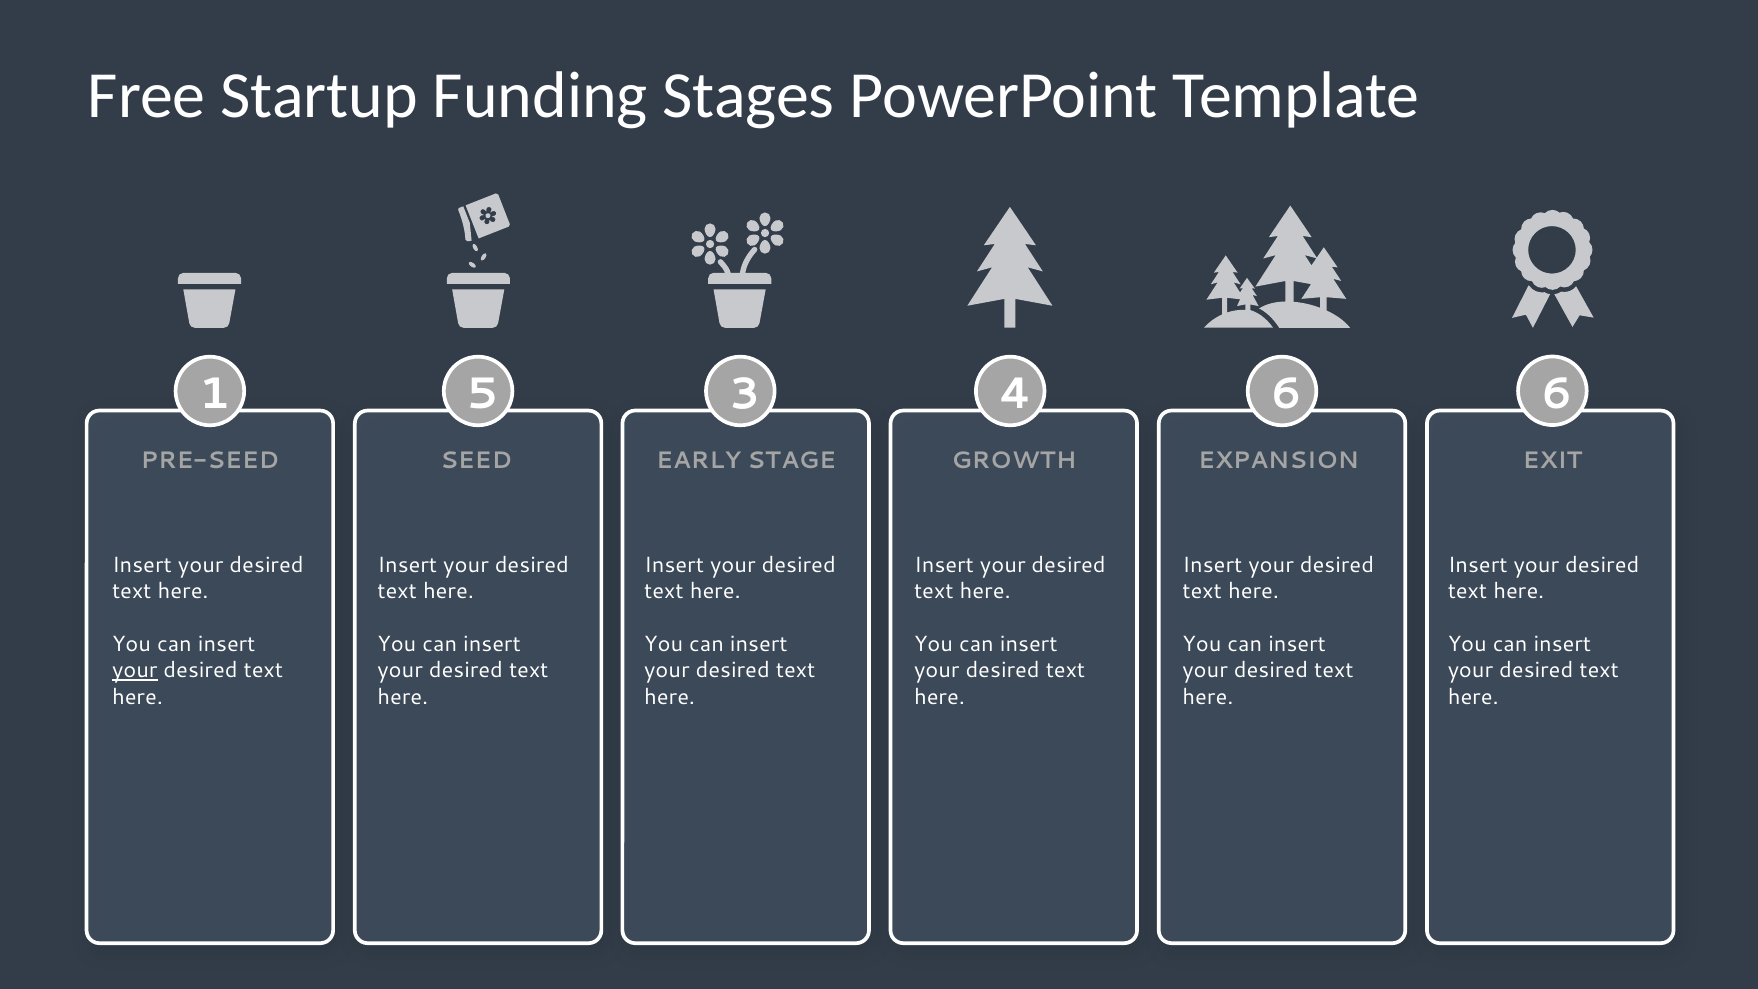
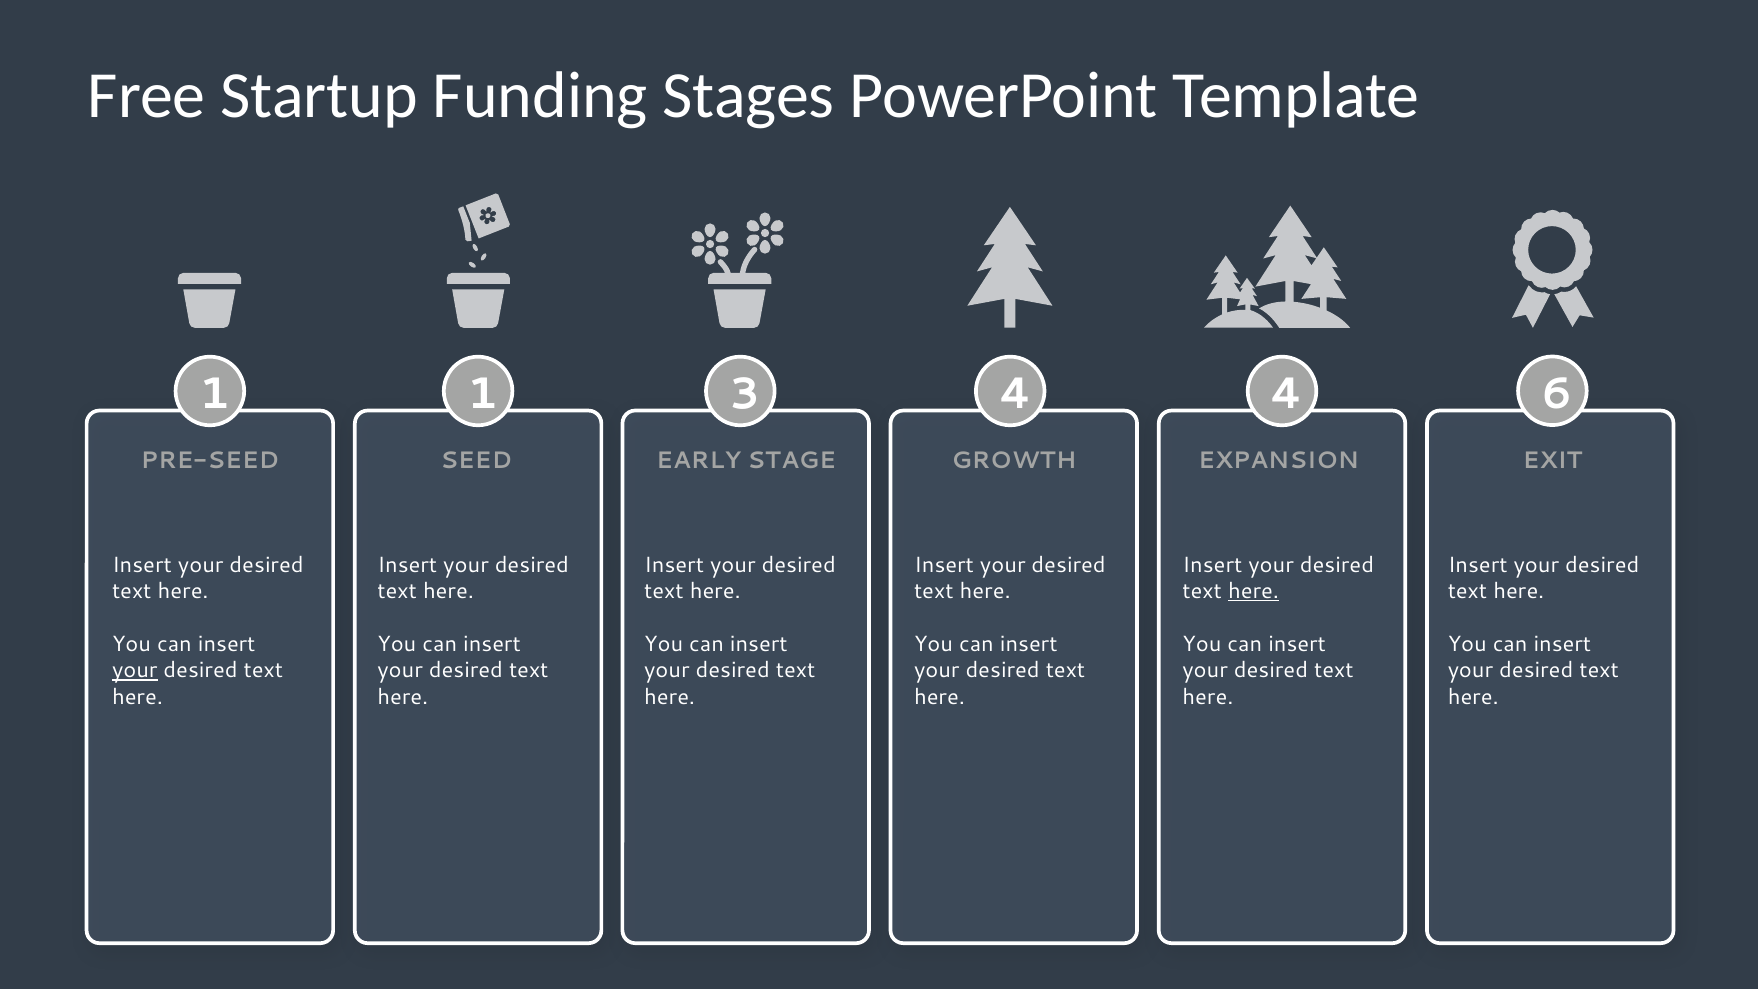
1 5: 5 -> 1 (482, 394)
4 6: 6 -> 4 (1287, 394)
here underline: none -> present (1254, 591)
